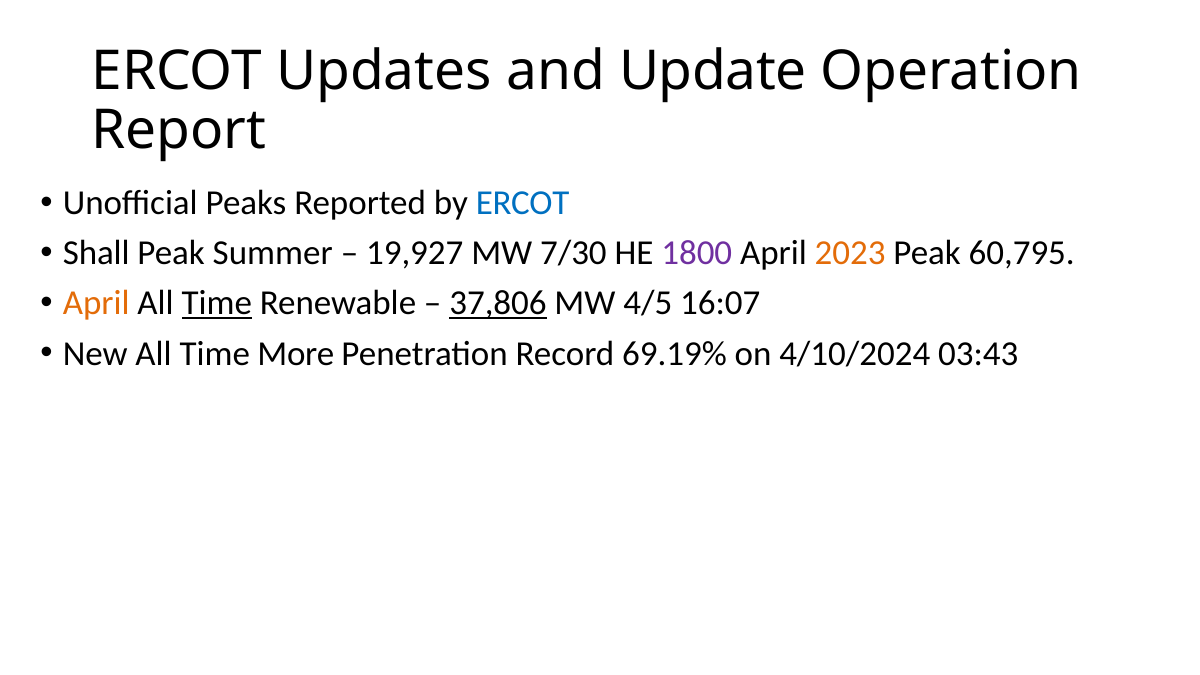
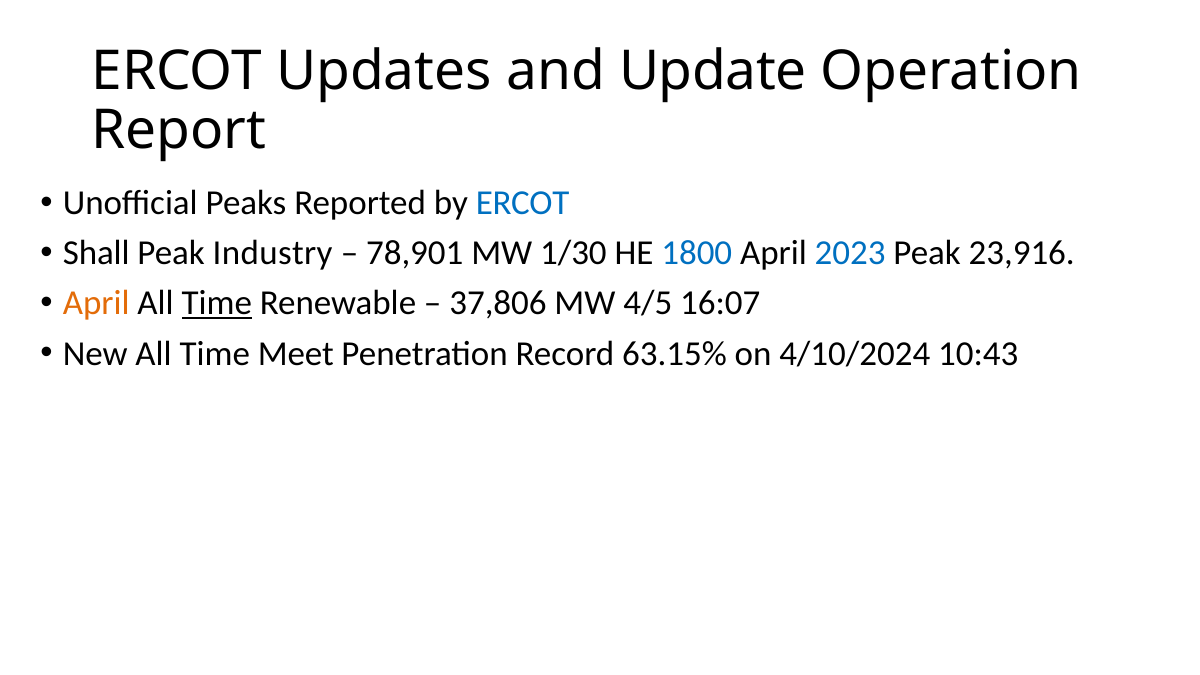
Summer: Summer -> Industry (273, 253)
19,927: 19,927 -> 78,901 (415, 253)
7/30: 7/30 -> 1/30 (573, 253)
1800 colour: purple -> blue (697, 253)
2023 colour: orange -> blue (850, 253)
60,795: 60,795 -> 23,916 (1022, 253)
37,806 underline: present -> none (498, 303)
More: More -> Meet (296, 354)
69.19%: 69.19% -> 63.15% (674, 354)
03:43: 03:43 -> 10:43 (978, 354)
